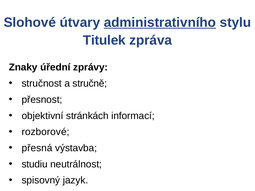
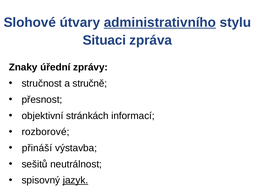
Titulek: Titulek -> Situaci (104, 40)
přesná: přesná -> přináší (37, 148)
studiu: studiu -> sešitů (35, 164)
jazyk underline: none -> present (76, 181)
